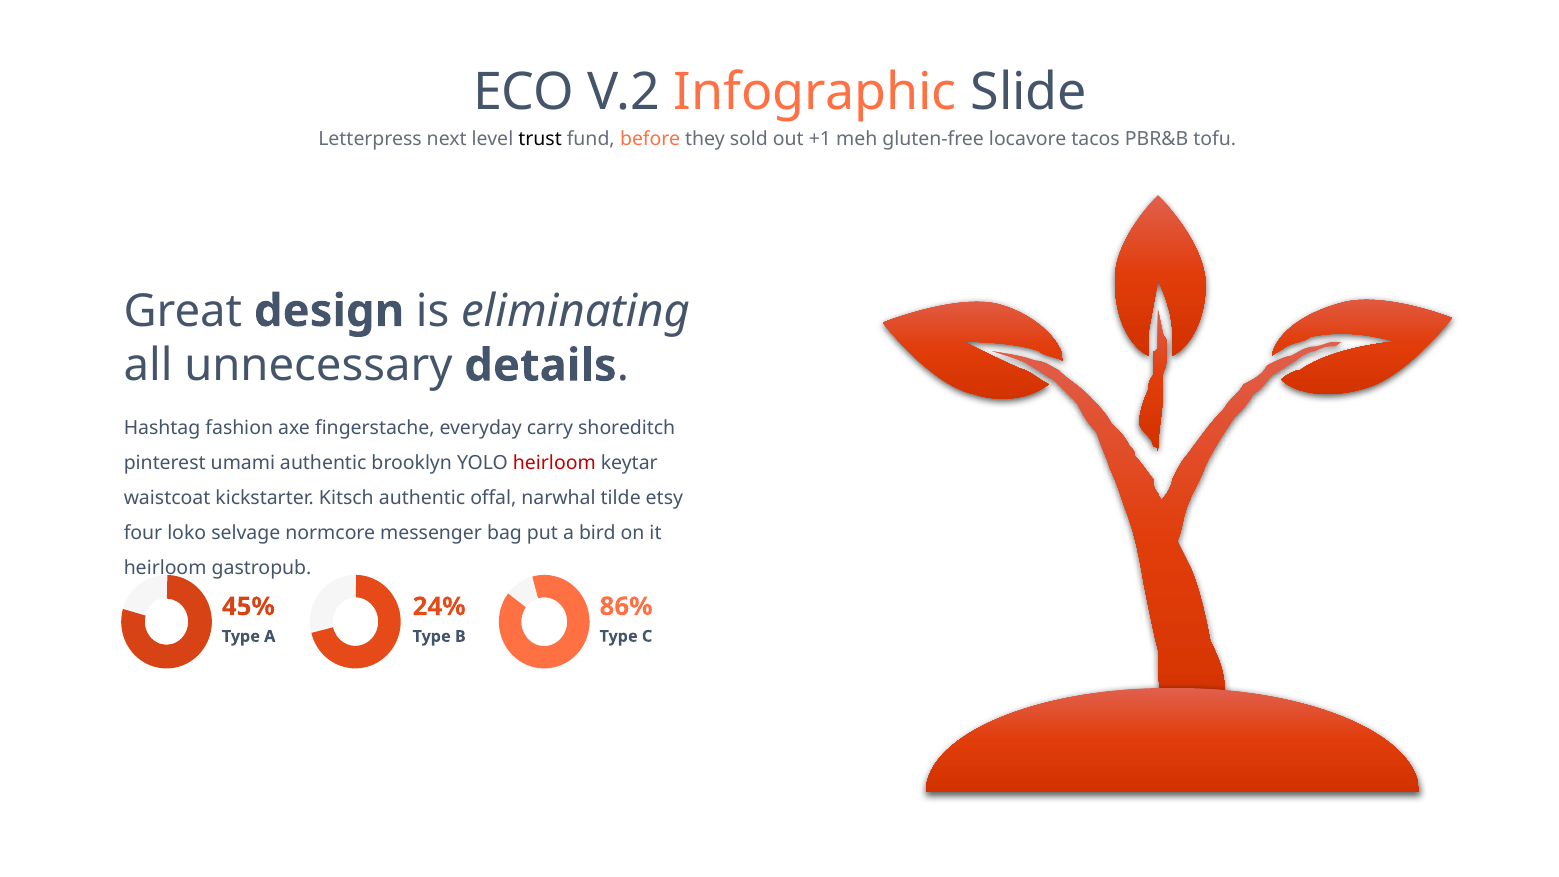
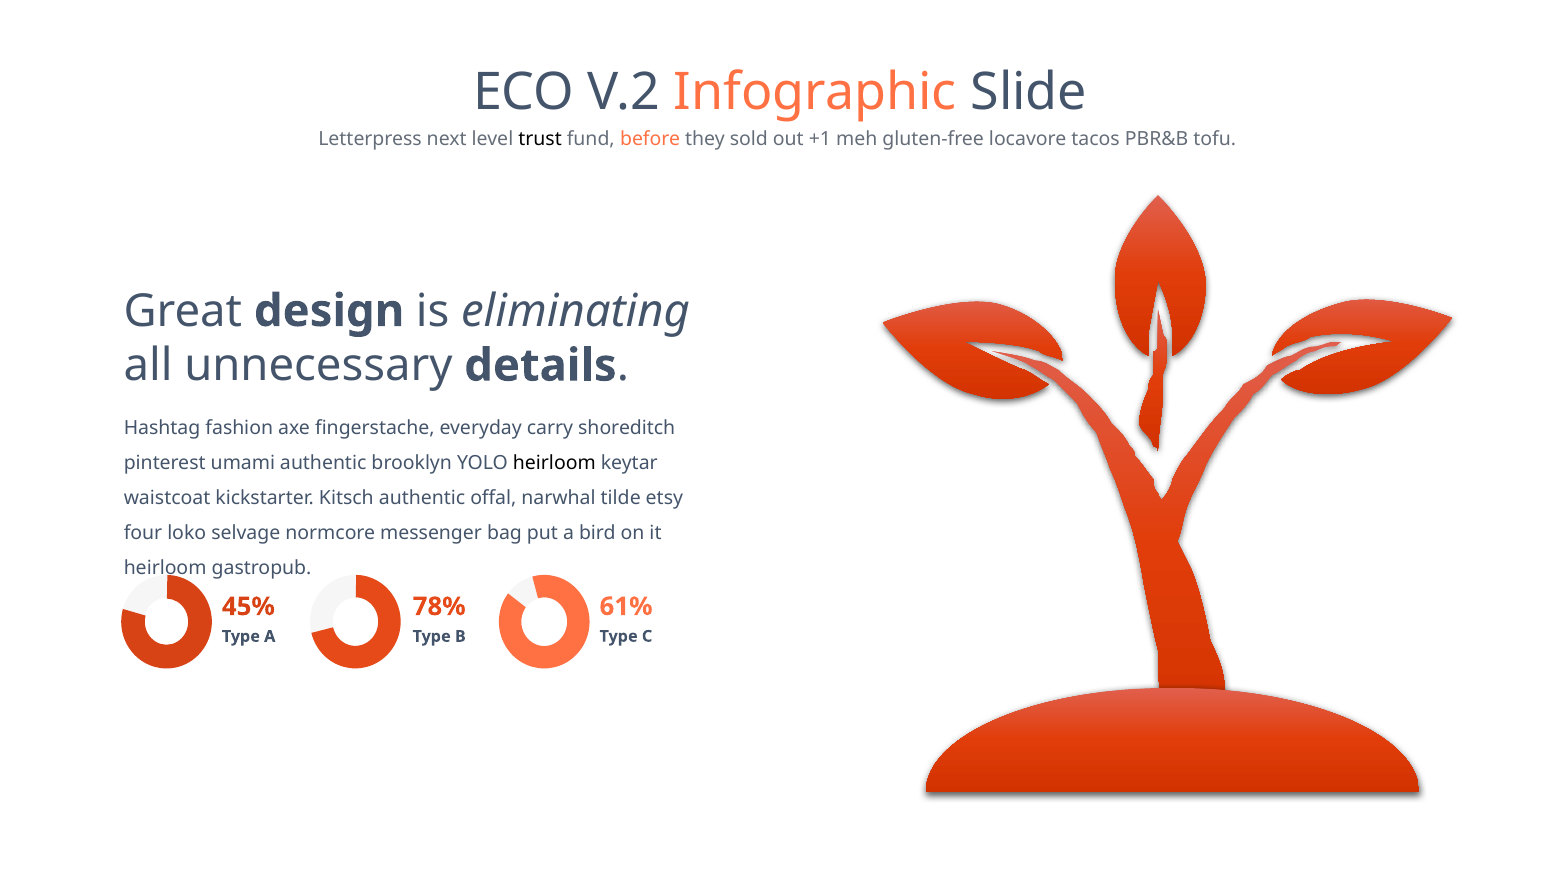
heirloom colour: red -> black (554, 463)
86%: 86% -> 61% (626, 606)
24%: 24% -> 78% (439, 607)
